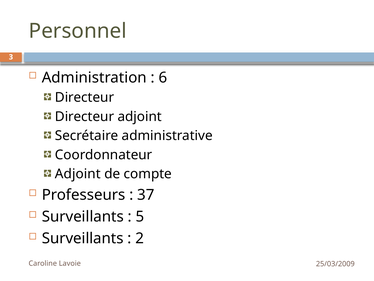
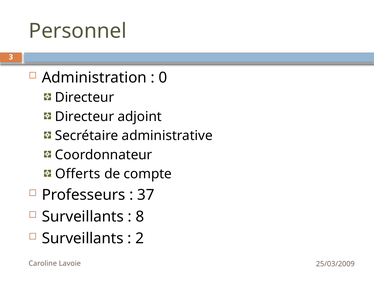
6: 6 -> 0 (163, 77)
Adjoint: Adjoint -> Offerts (78, 174)
5: 5 -> 8 (140, 216)
